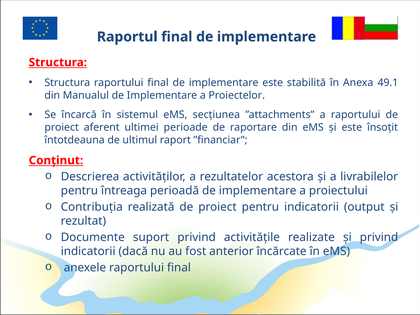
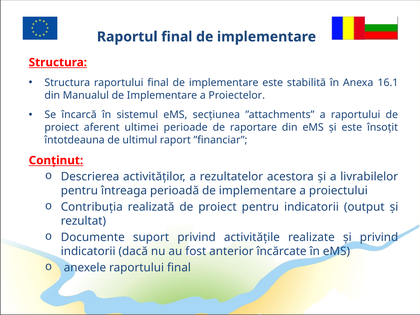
49.1: 49.1 -> 16.1 (388, 83)
